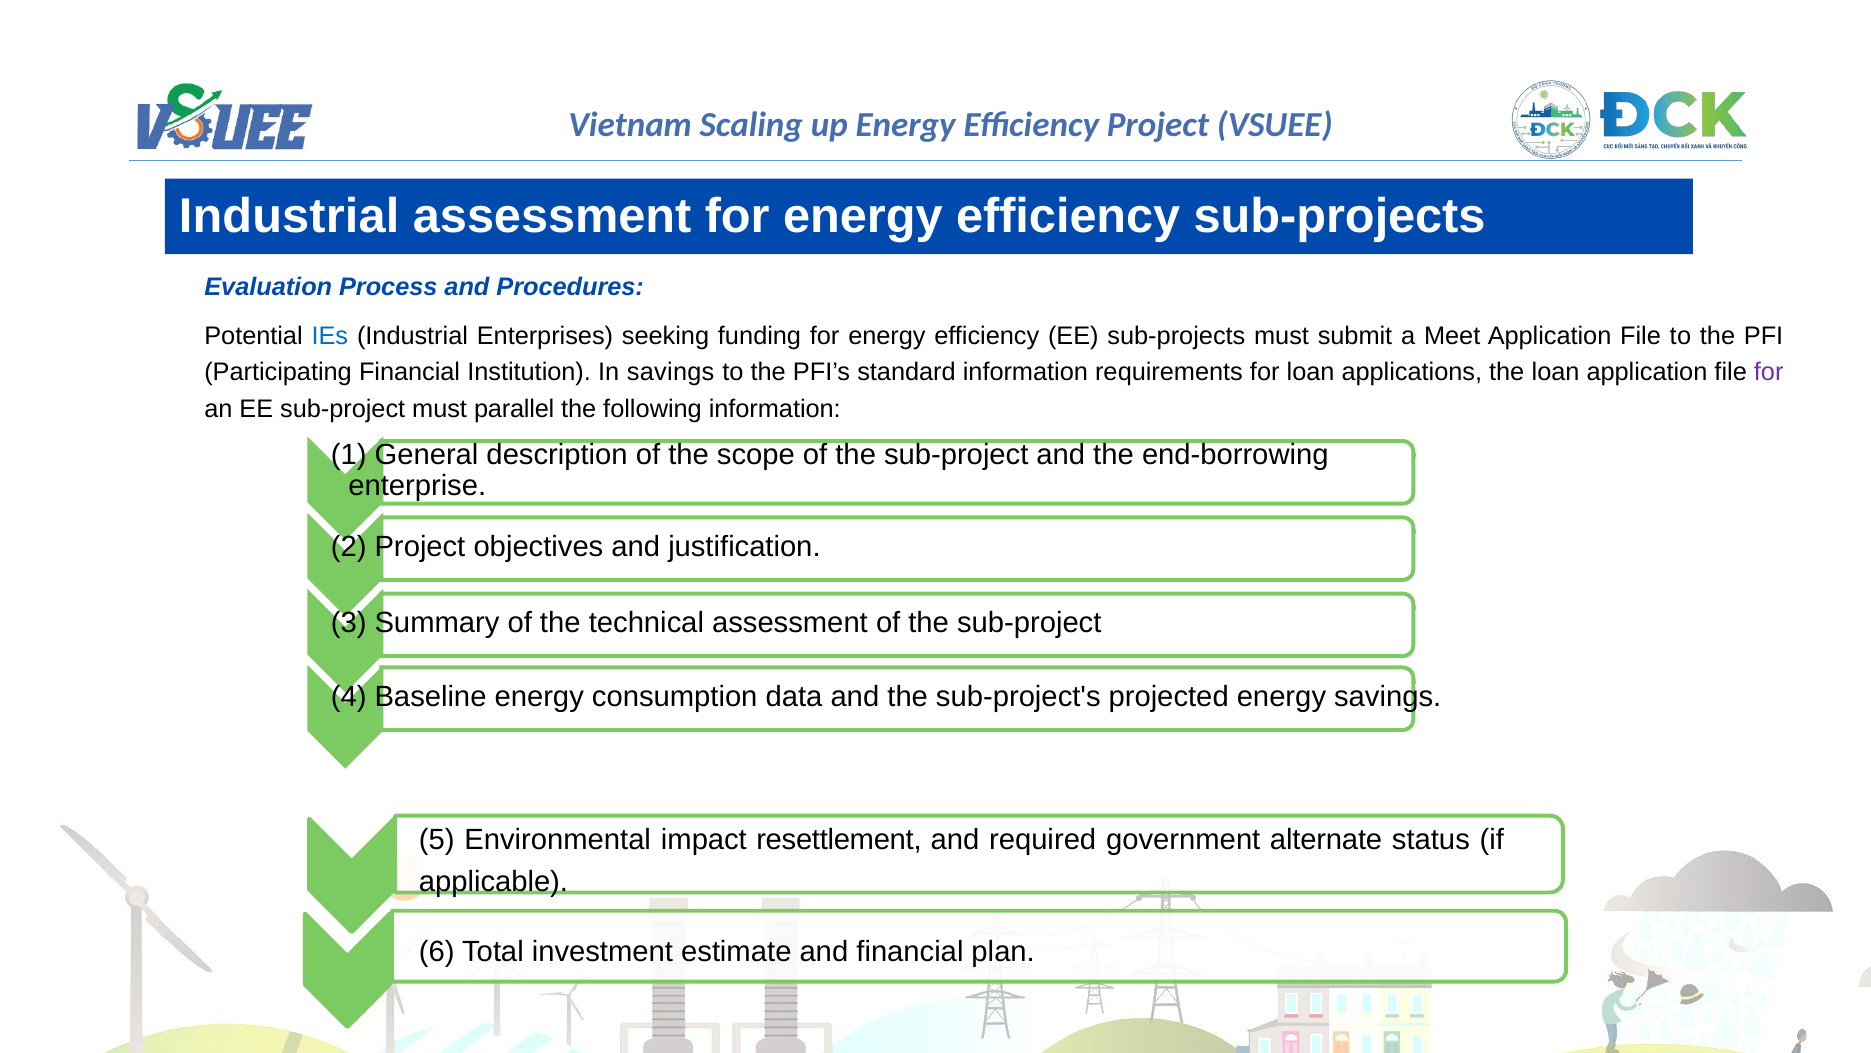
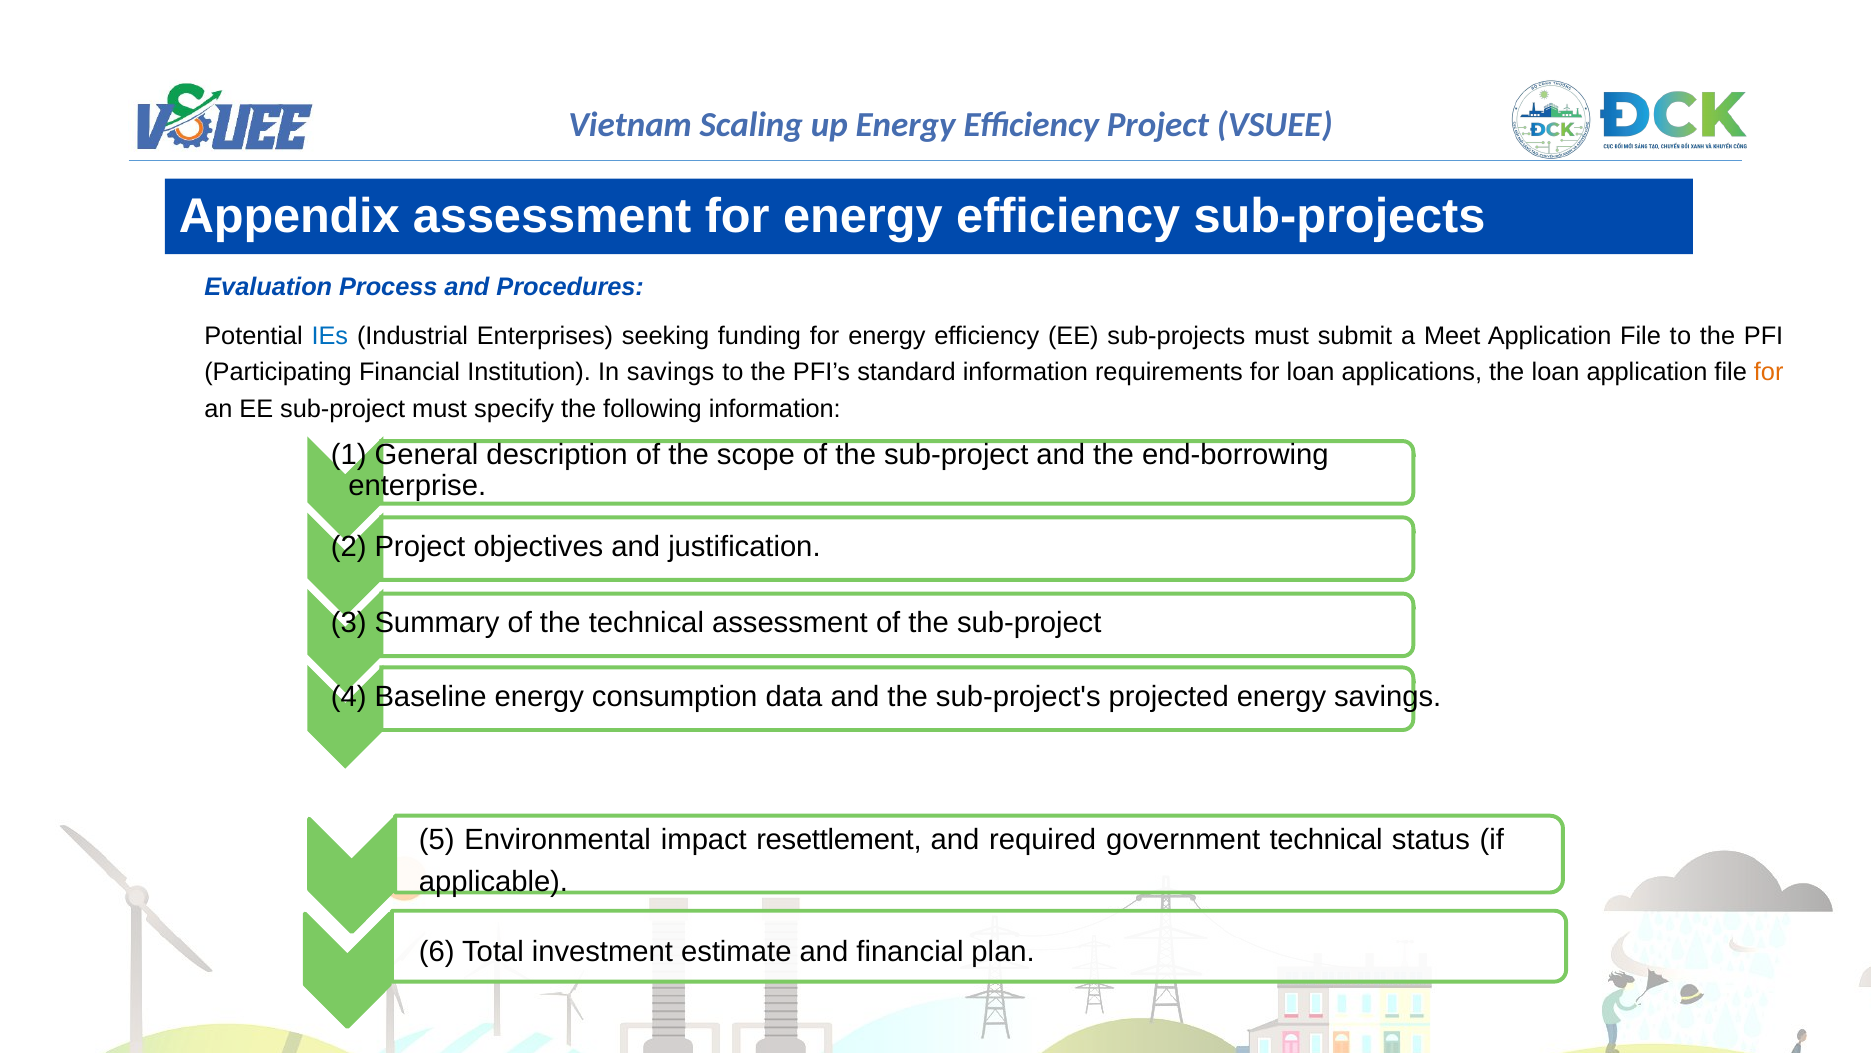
Industrial: Industrial -> Appendix (289, 216)
for colour: purple -> orange (1769, 372)
parallel: parallel -> specify (514, 409)
government alternate: alternate -> technical (1326, 839)
